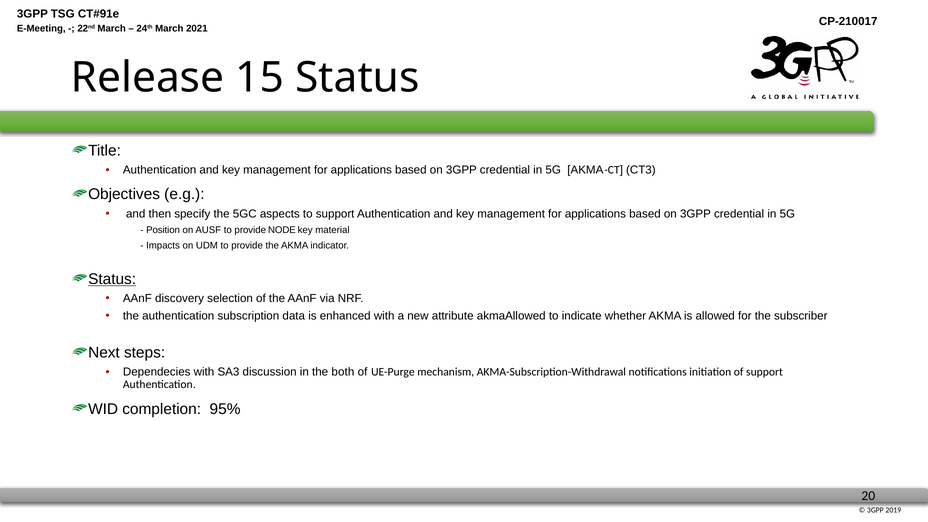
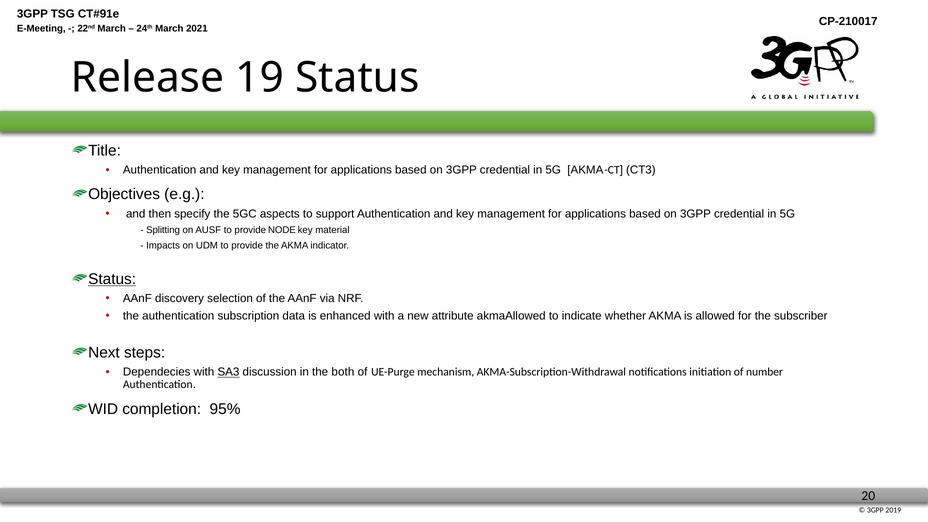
15: 15 -> 19 (260, 78)
Position: Position -> Splitting (163, 230)
SA3 underline: none -> present (228, 372)
of support: support -> number (765, 372)
